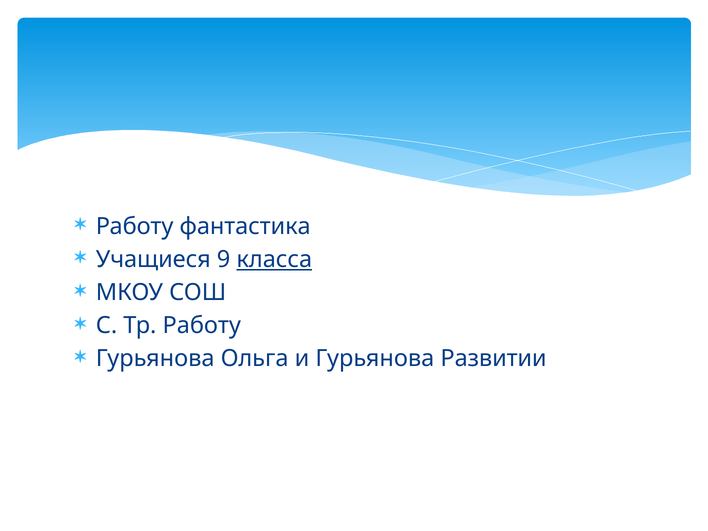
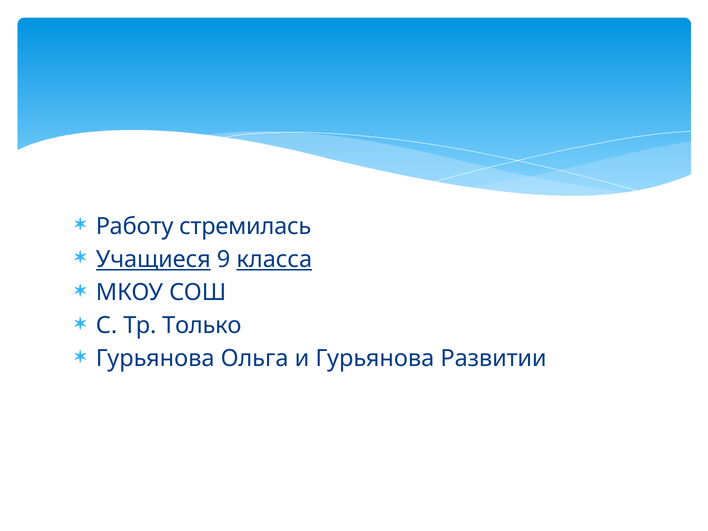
фантастика: фантастика -> стремилась (245, 227)
Учащиеся underline: none -> present (153, 260)
Тр Работу: Работу -> Только (202, 326)
